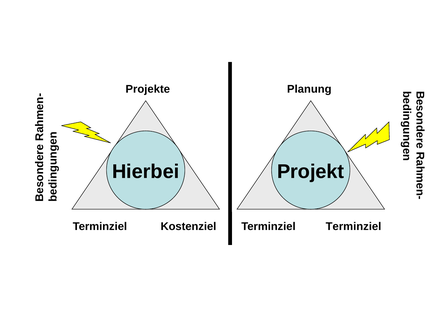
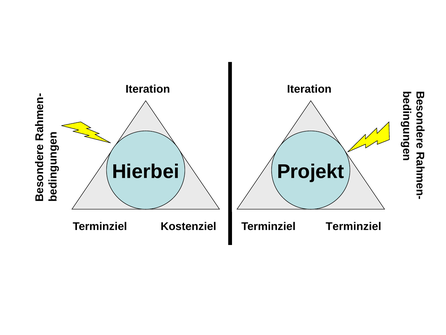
Projekte: Projekte -> Iteration (148, 89)
Planung: Planung -> Iteration (309, 89)
